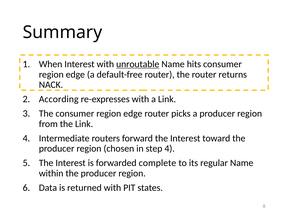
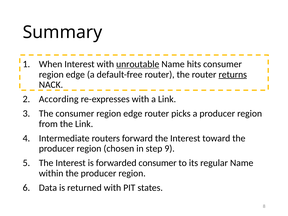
returns underline: none -> present (233, 74)
step 4: 4 -> 9 (170, 149)
forwarded complete: complete -> consumer (158, 163)
